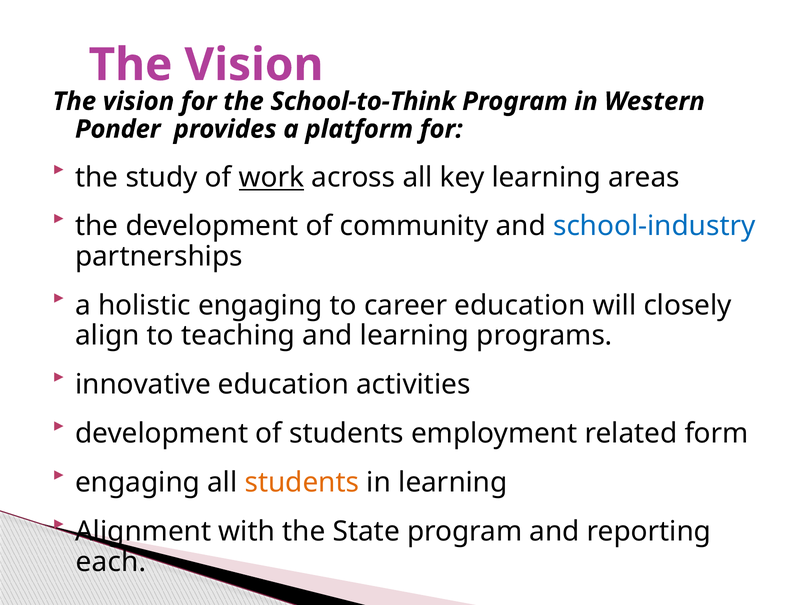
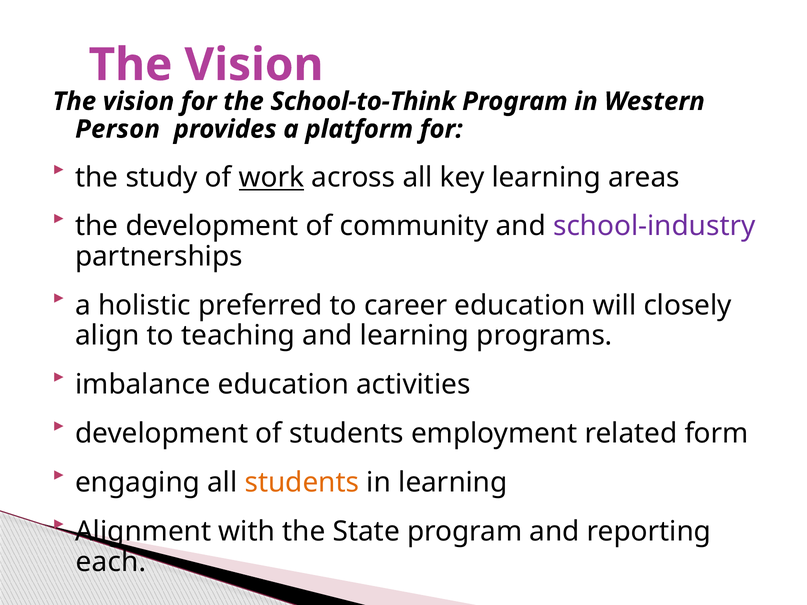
Ponder: Ponder -> Person (118, 129)
school-industry colour: blue -> purple (654, 226)
holistic engaging: engaging -> preferred (260, 306)
innovative: innovative -> imbalance (143, 385)
